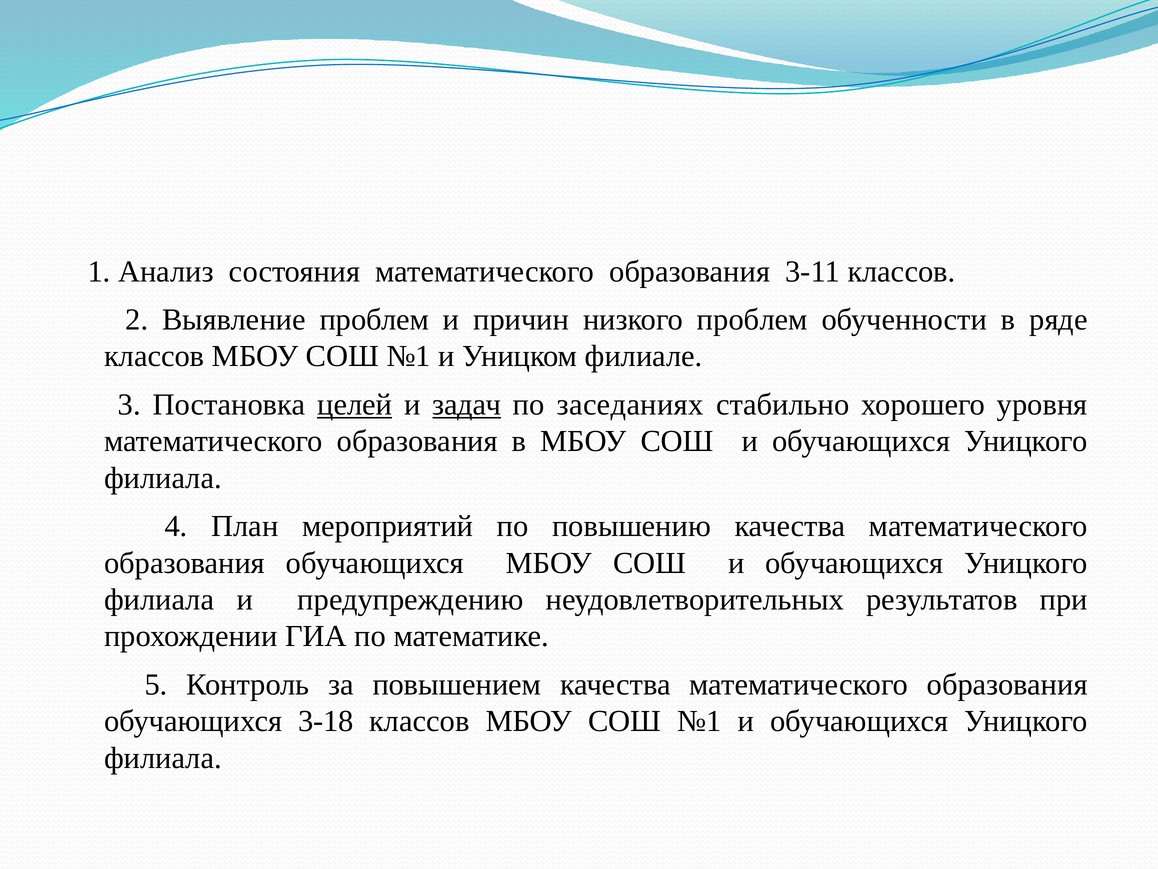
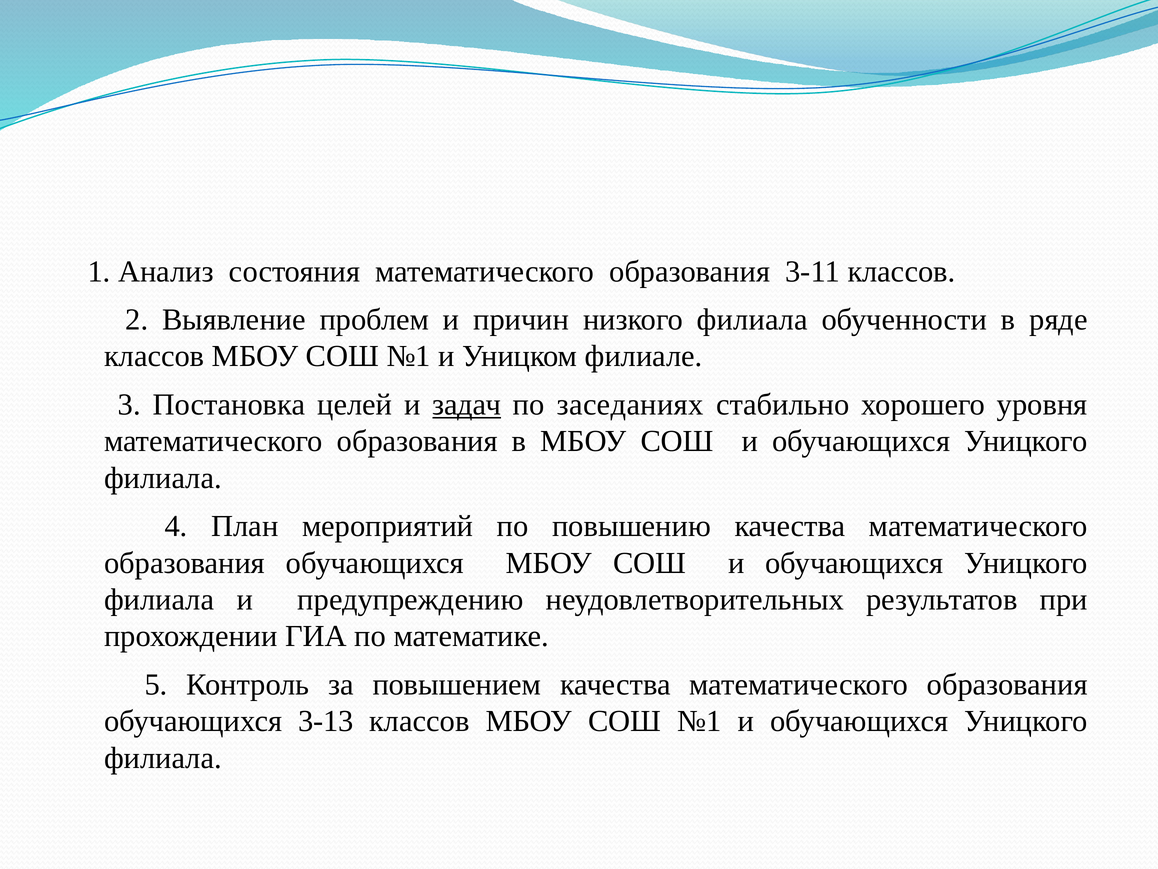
низкого проблем: проблем -> филиала (752, 320)
целей underline: present -> none (355, 404)
3-18: 3-18 -> 3-13 (326, 721)
